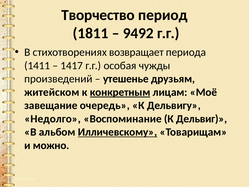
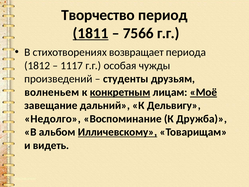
1811 underline: none -> present (91, 33)
9492: 9492 -> 7566 (138, 33)
1411: 1411 -> 1812 (37, 66)
1417: 1417 -> 1117 (72, 66)
утешенье: утешенье -> студенты (126, 79)
житейском: житейском -> волненьем (52, 92)
Моё underline: none -> present (203, 92)
очередь: очередь -> дальний (105, 105)
Дельвиг: Дельвиг -> Дружба (202, 119)
можно: можно -> видеть (51, 145)
